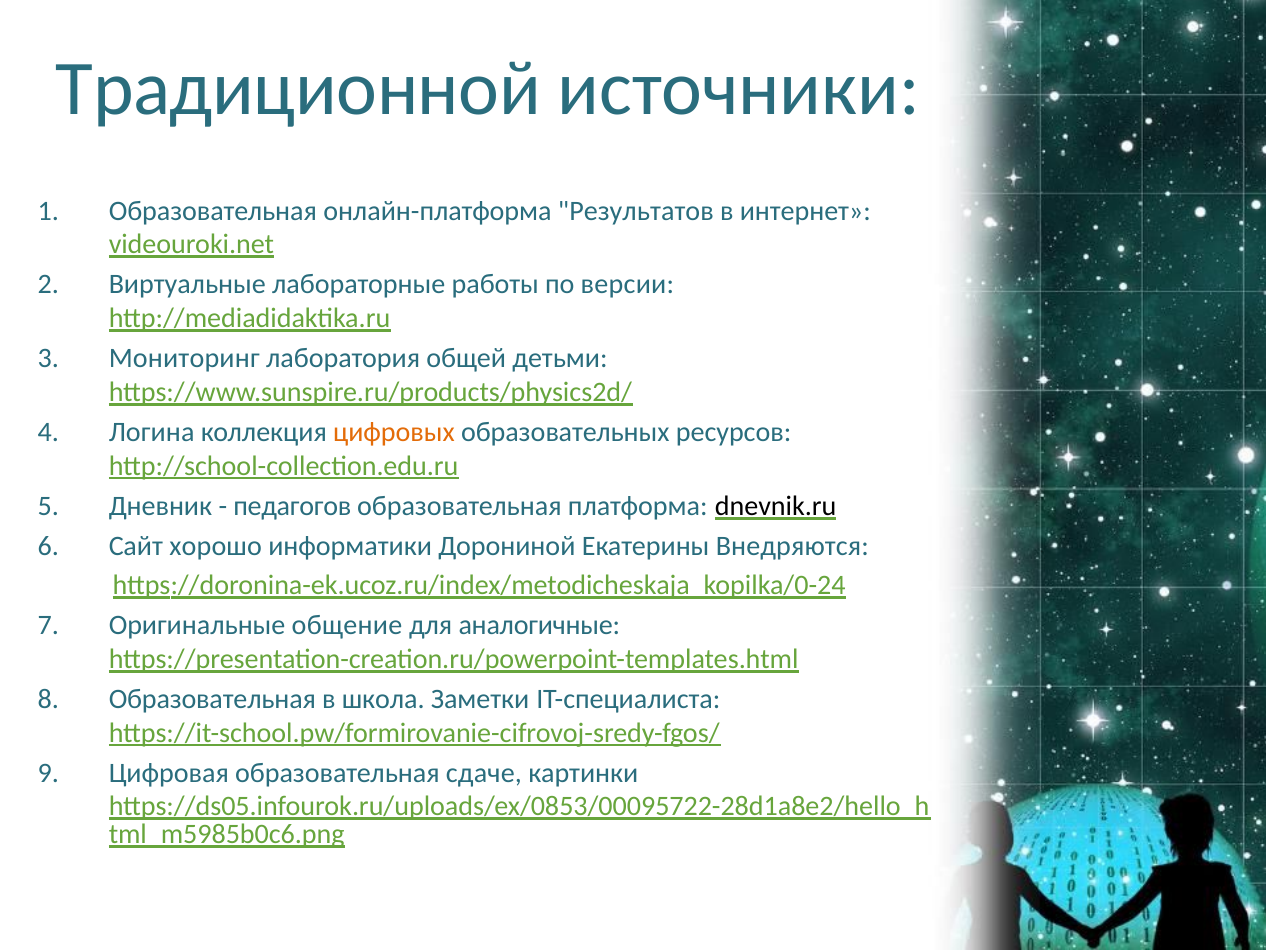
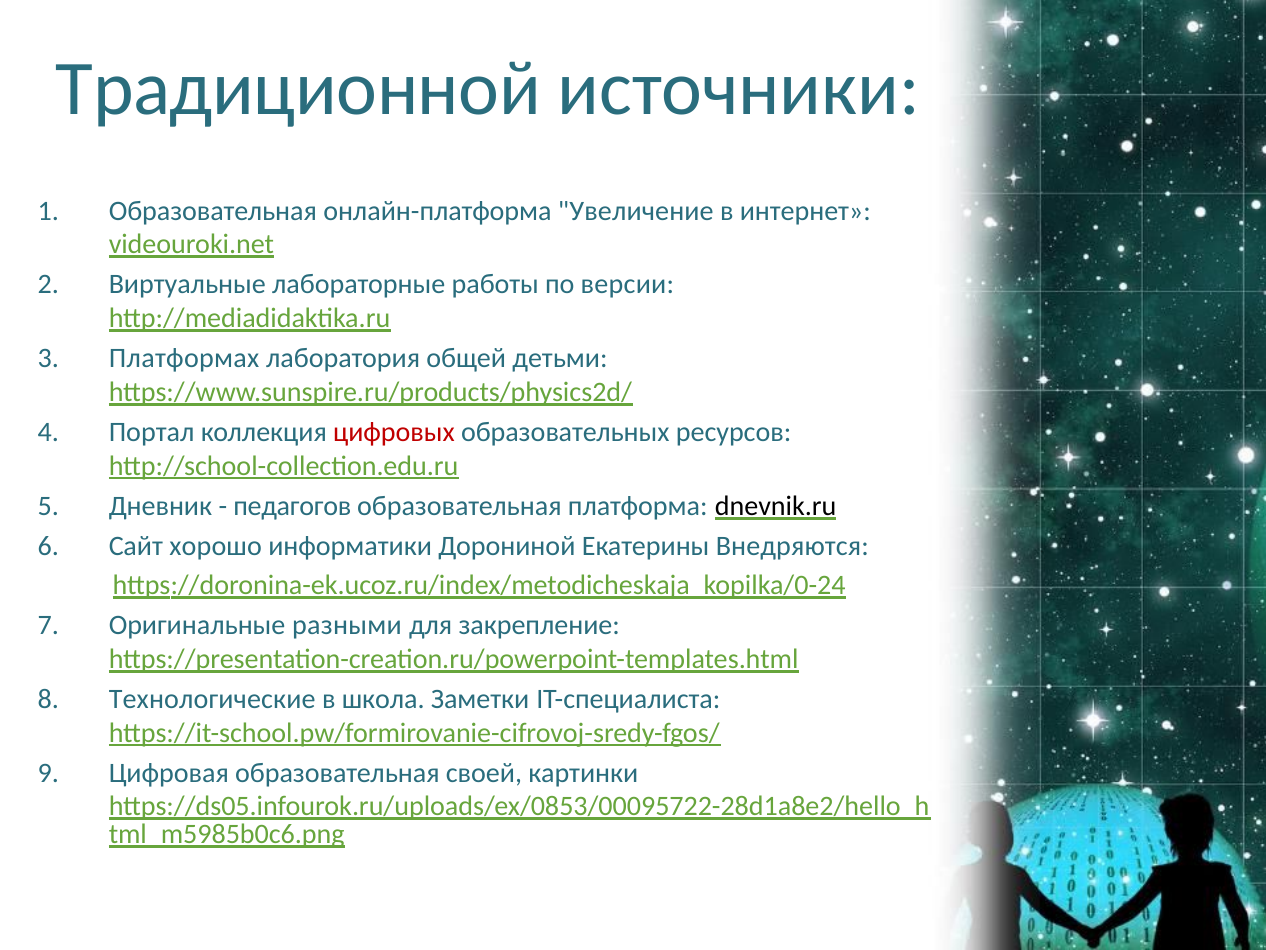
Результатов: Результатов -> Увеличение (636, 211)
Мониторинг: Мониторинг -> Платформах (184, 358)
Логина: Логина -> Портал (152, 432)
цифровых colour: orange -> red (394, 432)
общение: общение -> разными (347, 625)
аналогичные: аналогичные -> закрепление (539, 625)
Образовательная: Образовательная -> Технологические (212, 699)
сдаче: сдаче -> своей (484, 772)
